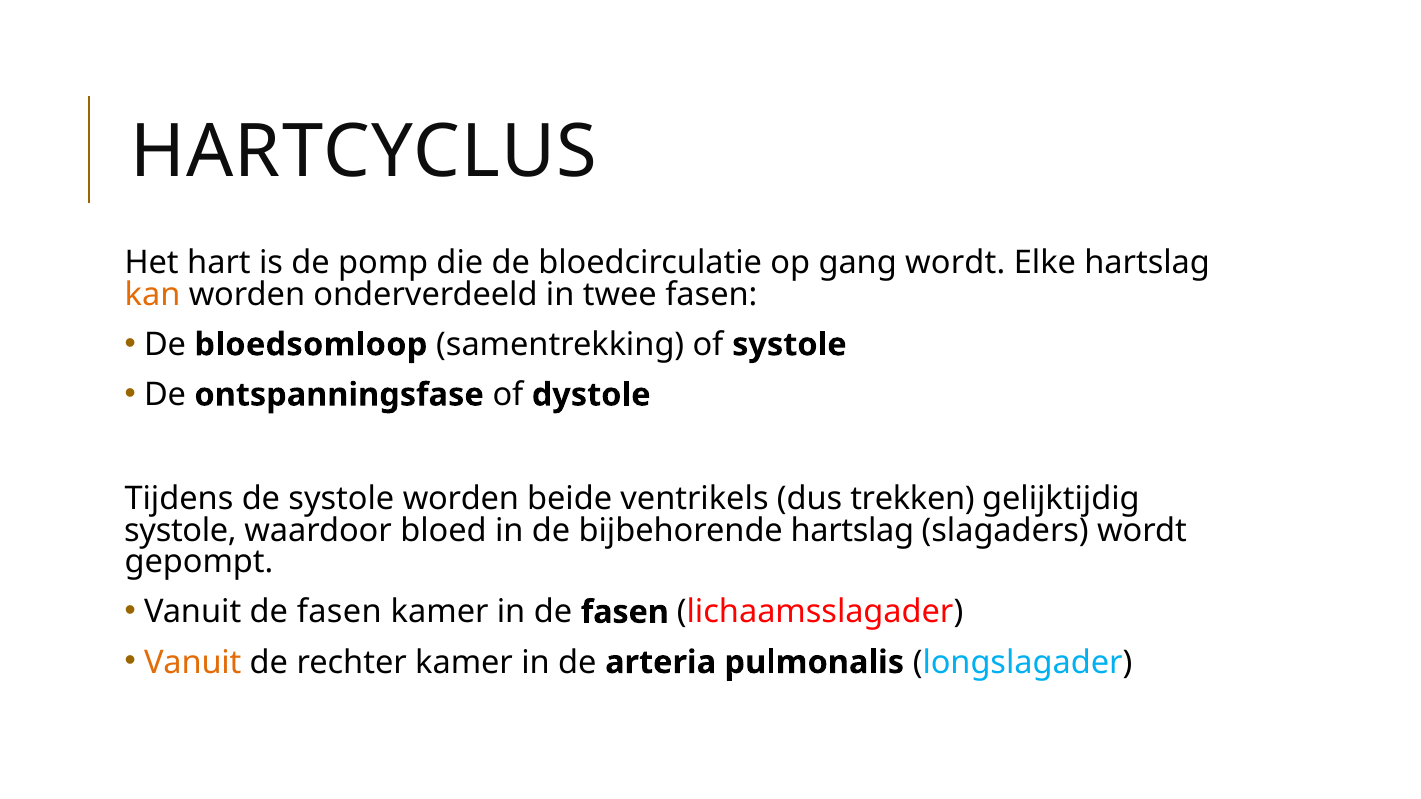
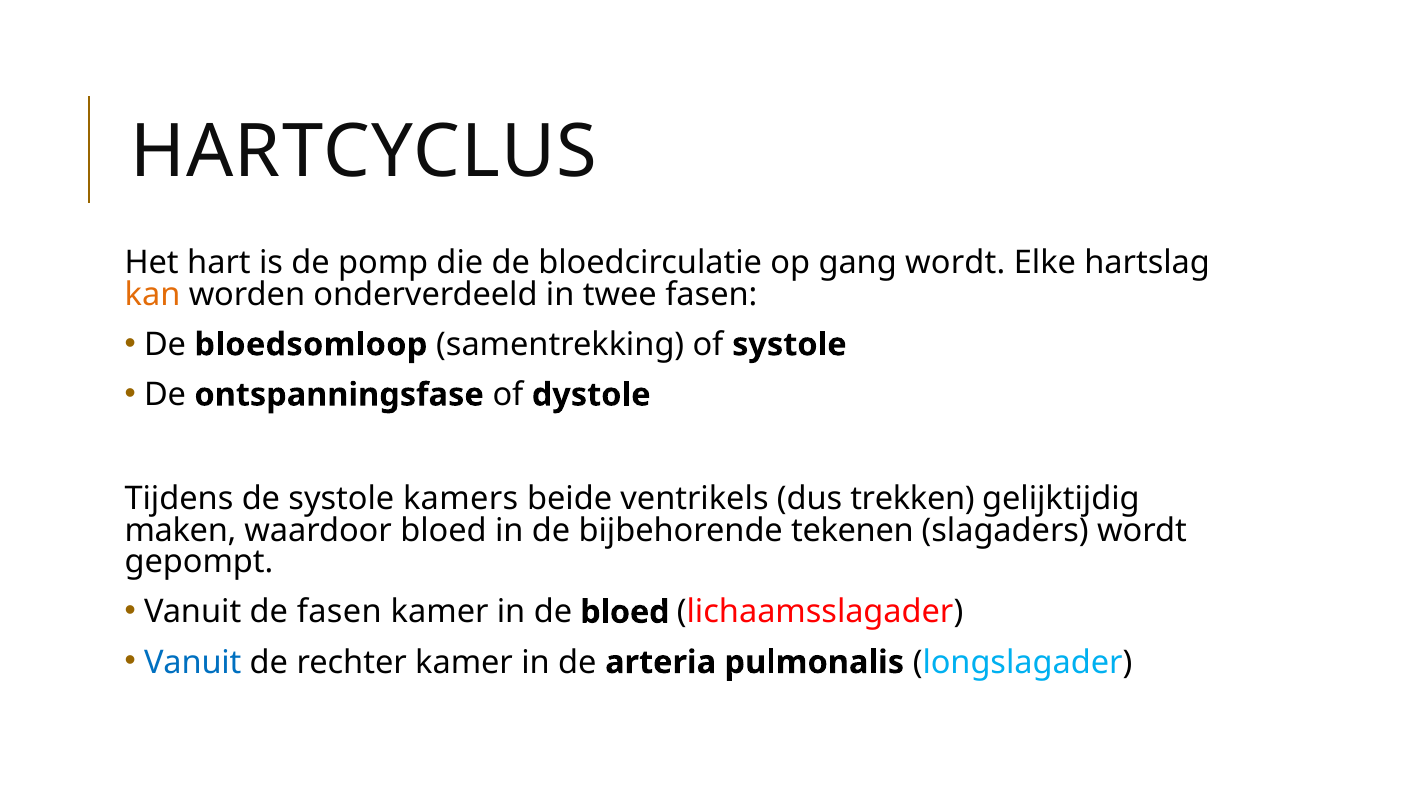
systole worden: worden -> kamers (461, 499)
systole: systole -> maken (180, 531)
bijbehorende hartslag: hartslag -> tekenen (852, 531)
in de fasen: fasen -> bloed (625, 612)
Vanuit colour: orange -> blue (193, 663)
